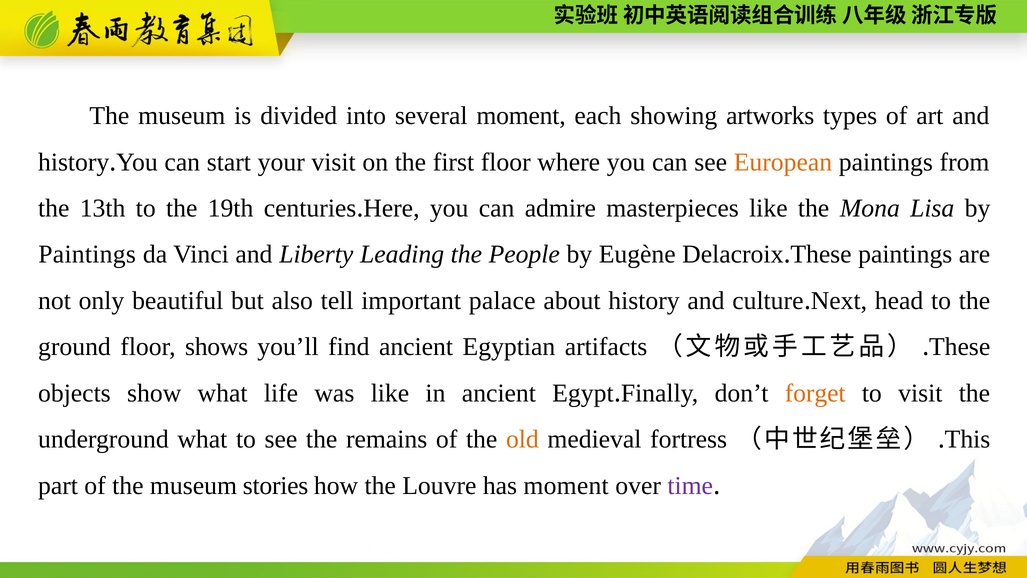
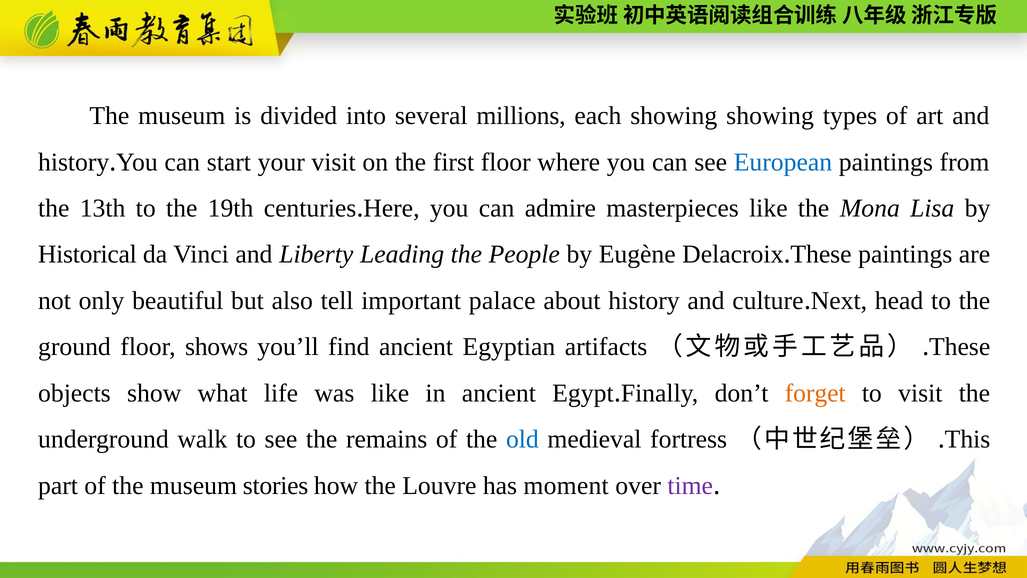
several moment: moment -> millions (521, 116)
showing artworks: artworks -> showing (770, 116)
European colour: orange -> blue (783, 162)
Paintings: Paintings -> Historical (87, 254)
underground what: what -> walk (202, 439)
old colour: orange -> blue (522, 439)
